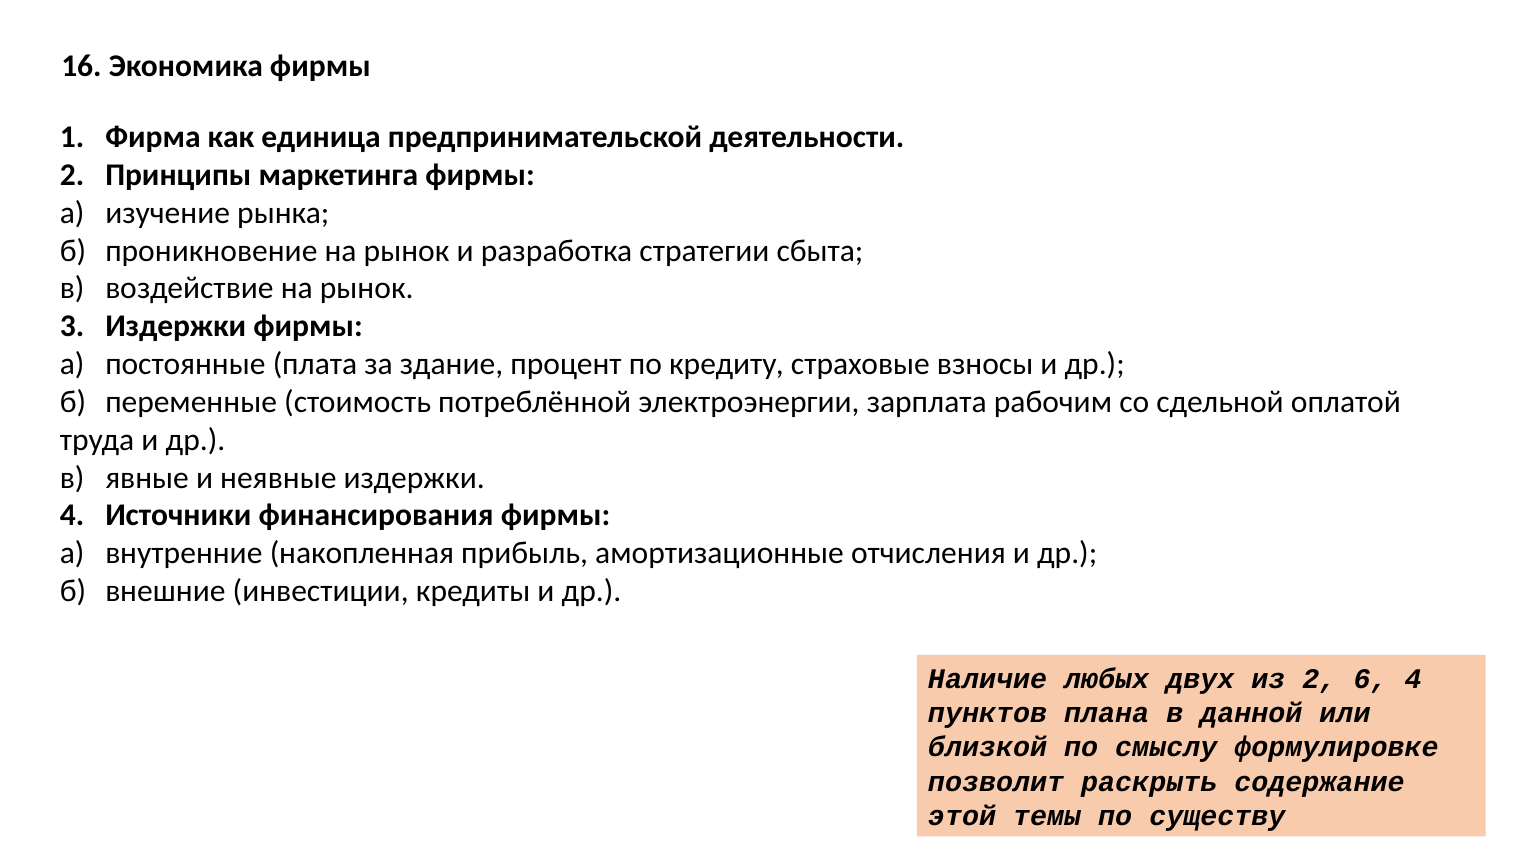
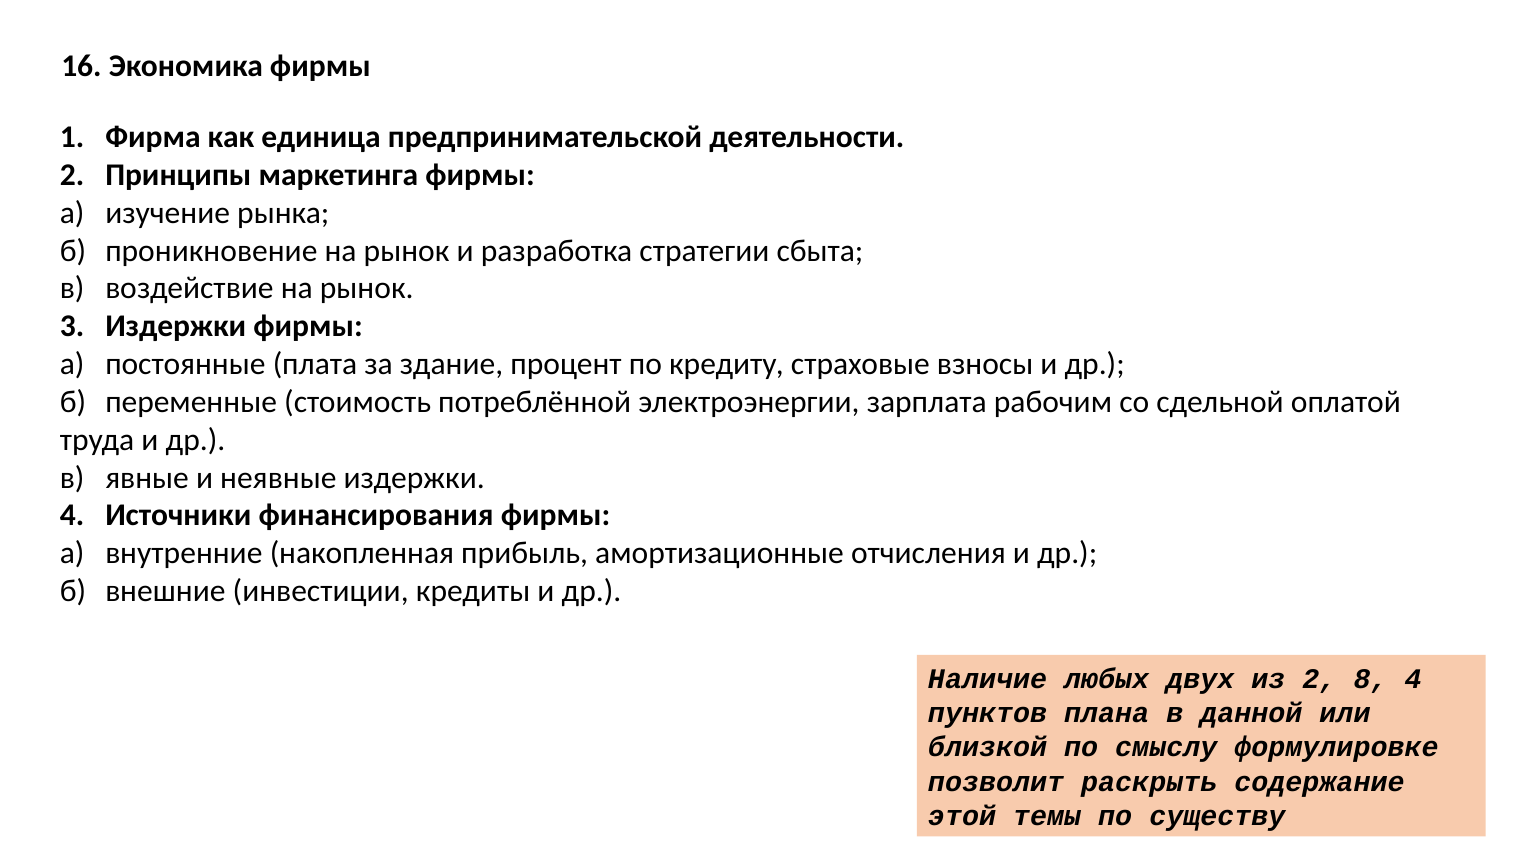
6: 6 -> 8 (1371, 680)
